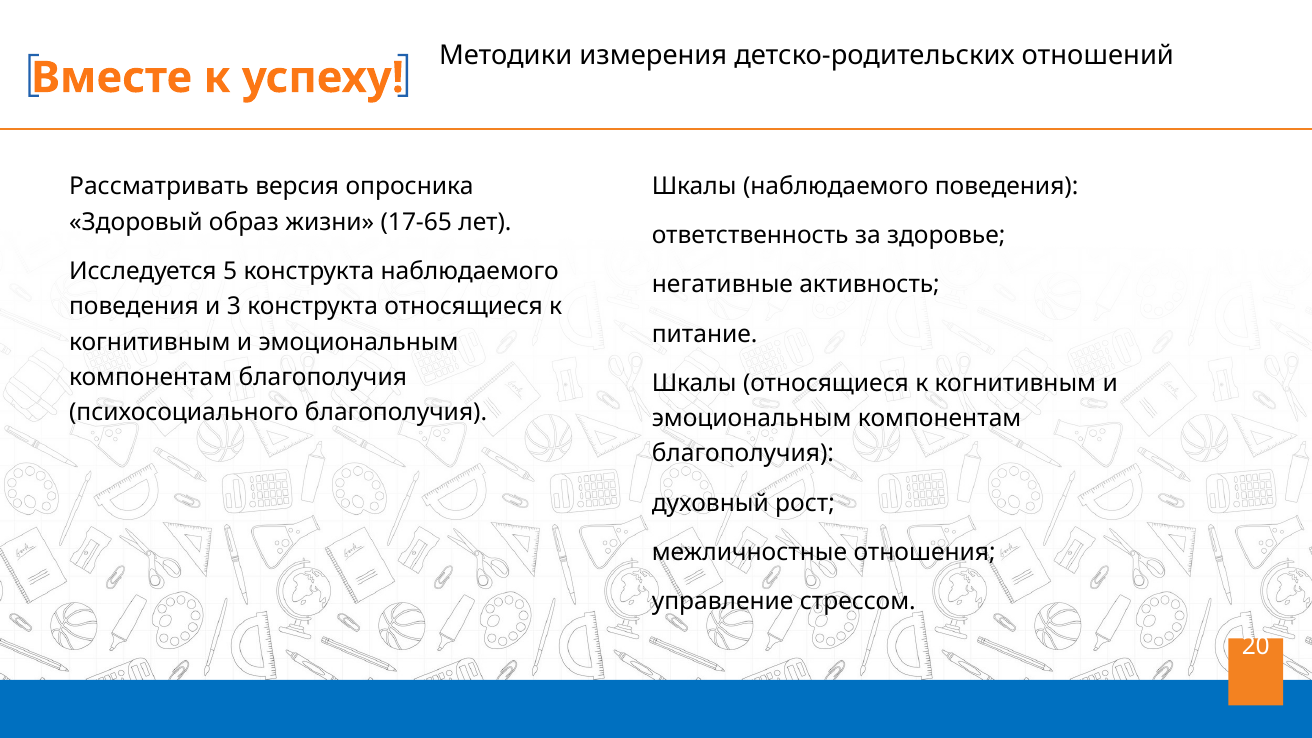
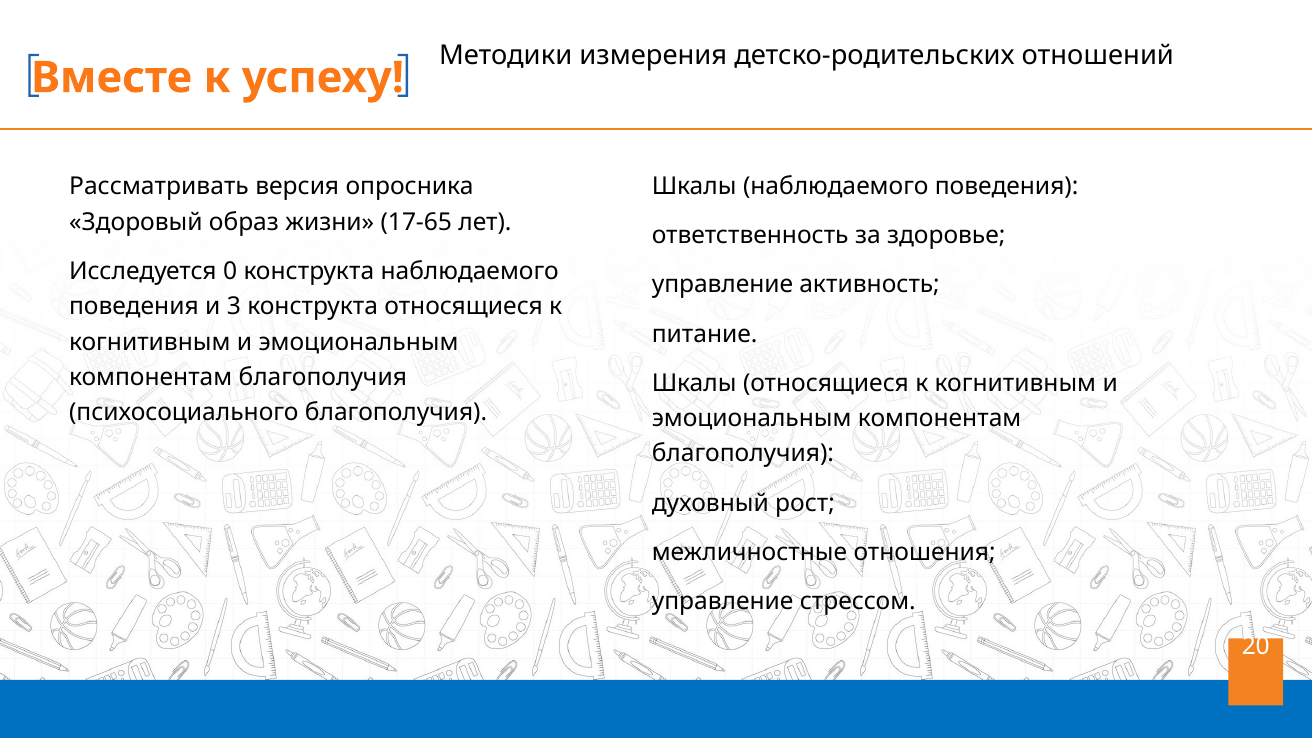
5: 5 -> 0 (230, 271)
негативные: негативные -> управление (722, 285)
